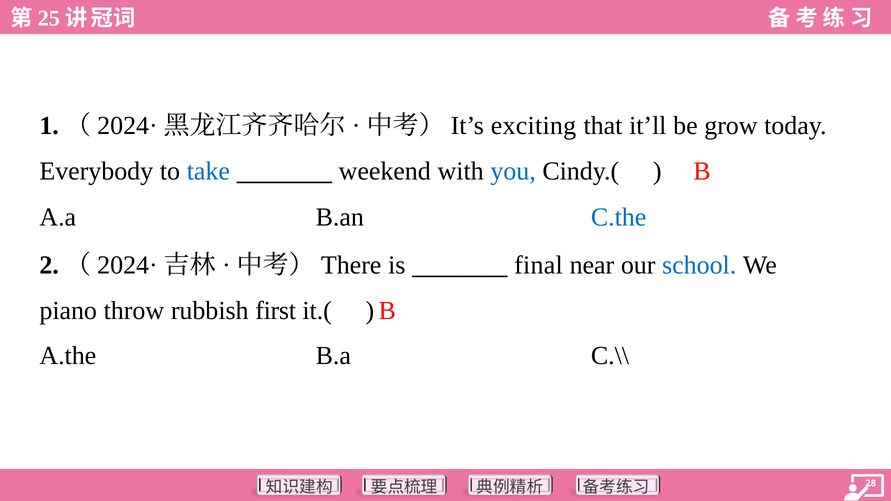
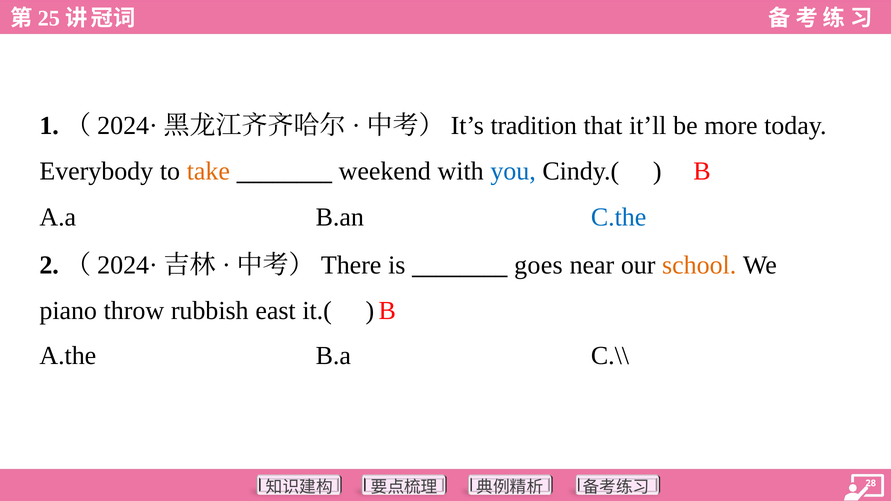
exciting: exciting -> tradition (534, 126)
grow: grow -> more (731, 126)
take colour: blue -> orange (208, 171)
final: final -> goes (538, 265)
school colour: blue -> orange (699, 265)
first: first -> east (276, 311)
